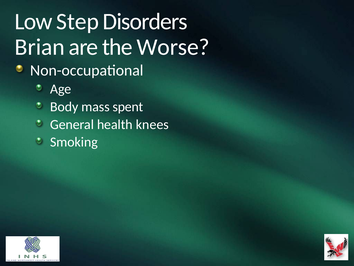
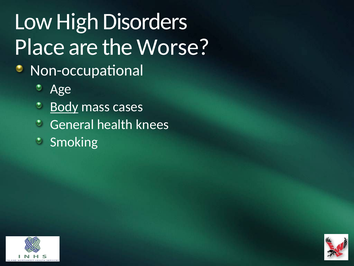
Step: Step -> High (78, 22)
Brian: Brian -> Place (40, 47)
Body underline: none -> present (64, 107)
spent: spent -> cases (128, 107)
